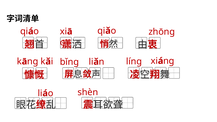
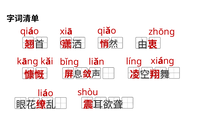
shèn: shèn -> shòu (88, 92)
